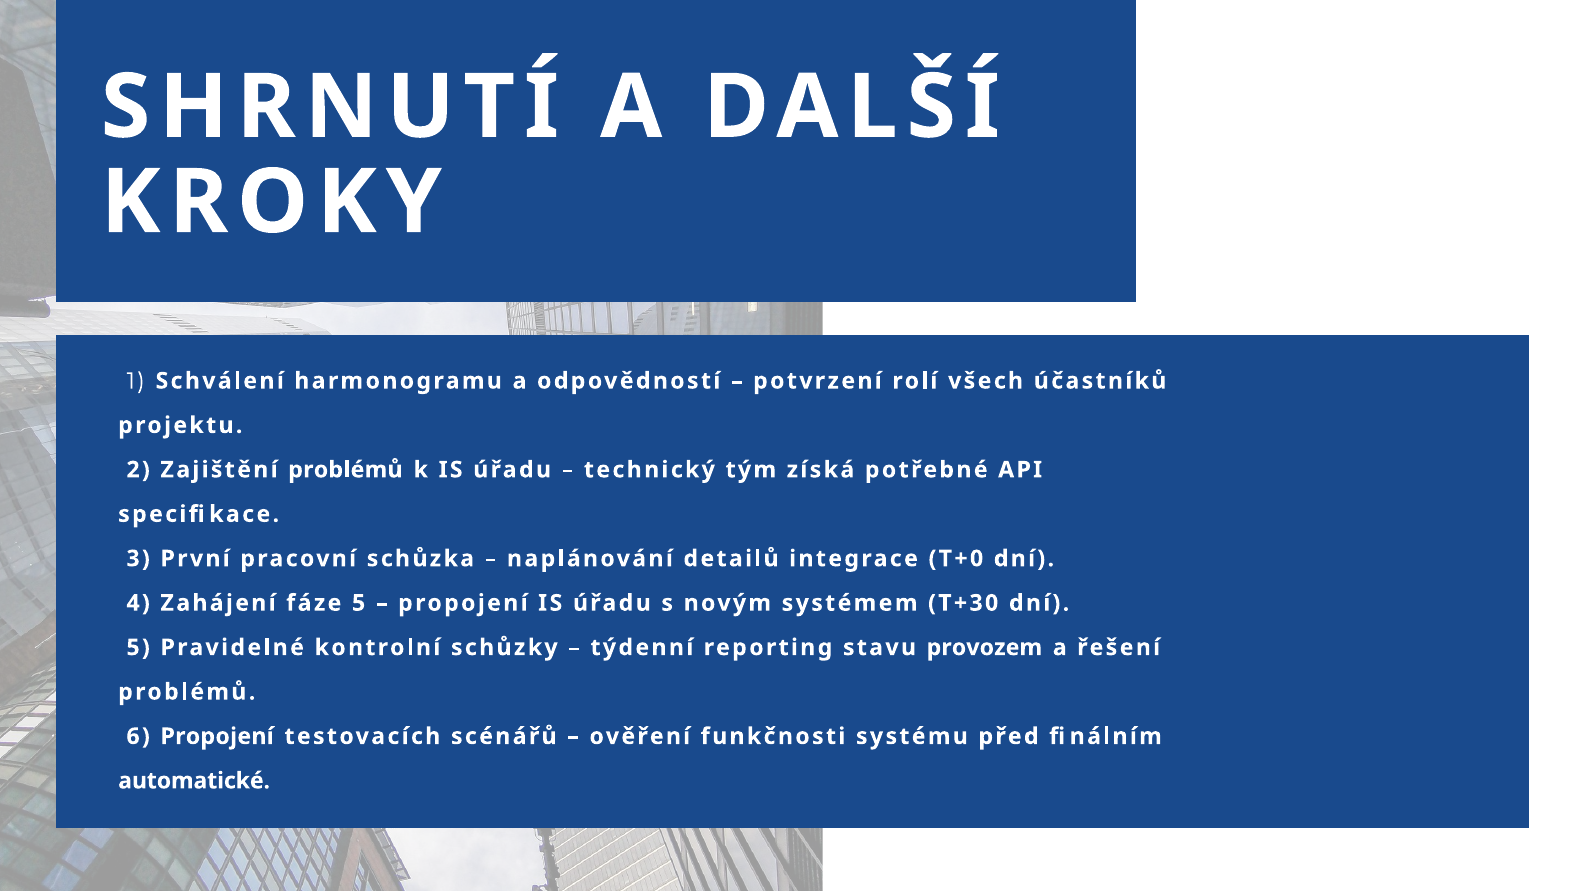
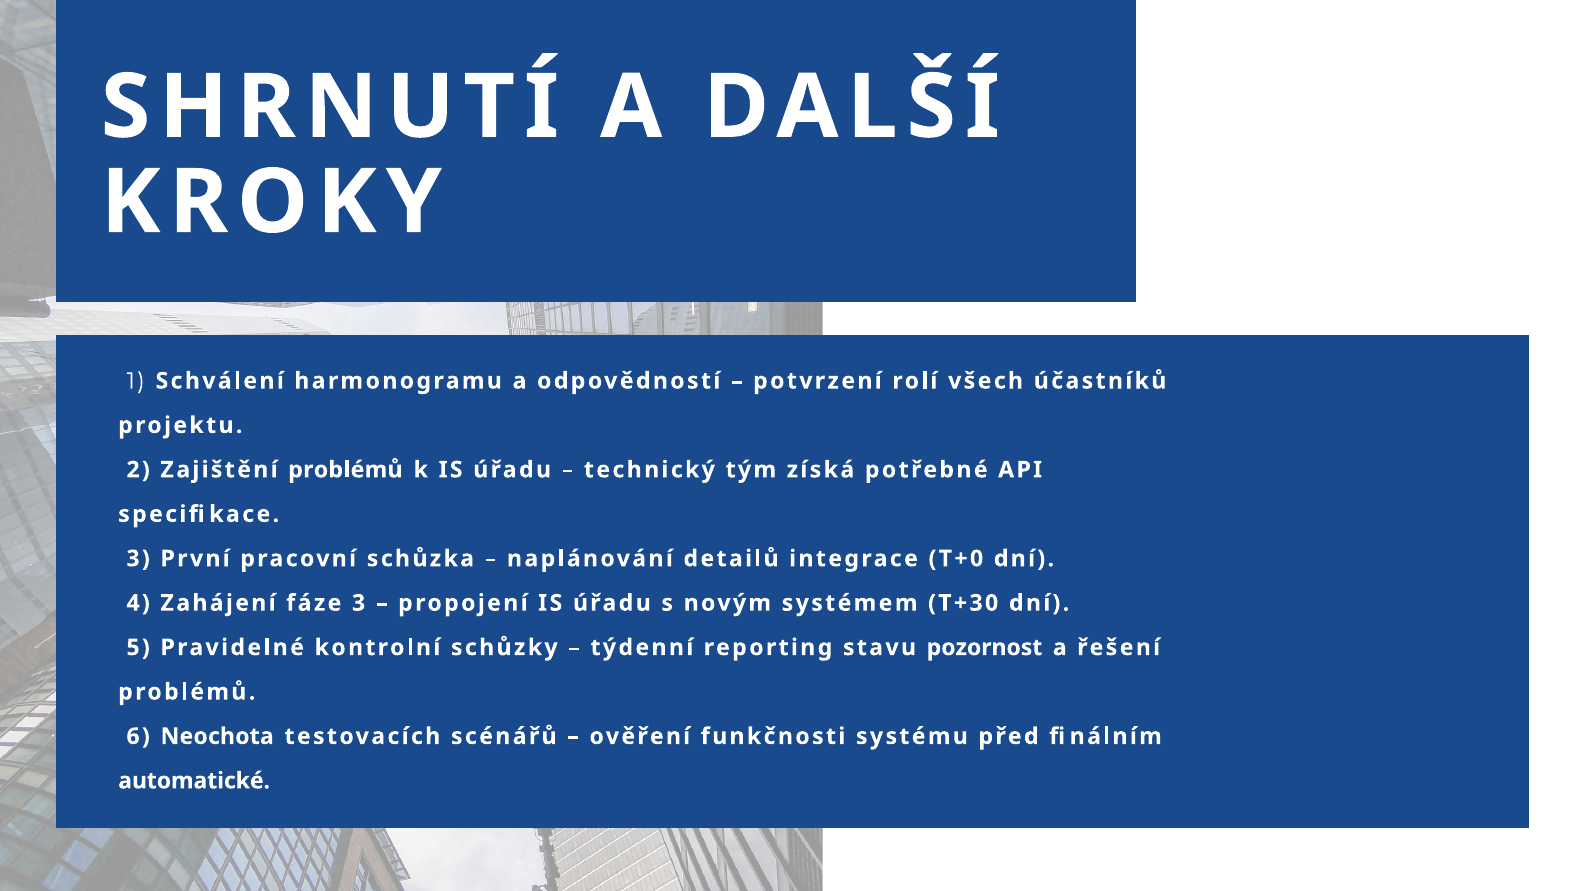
fáze 5: 5 -> 3 (359, 603)
provozem: provozem -> pozornost (984, 648)
6 Propojení: Propojení -> Neochota (217, 737)
